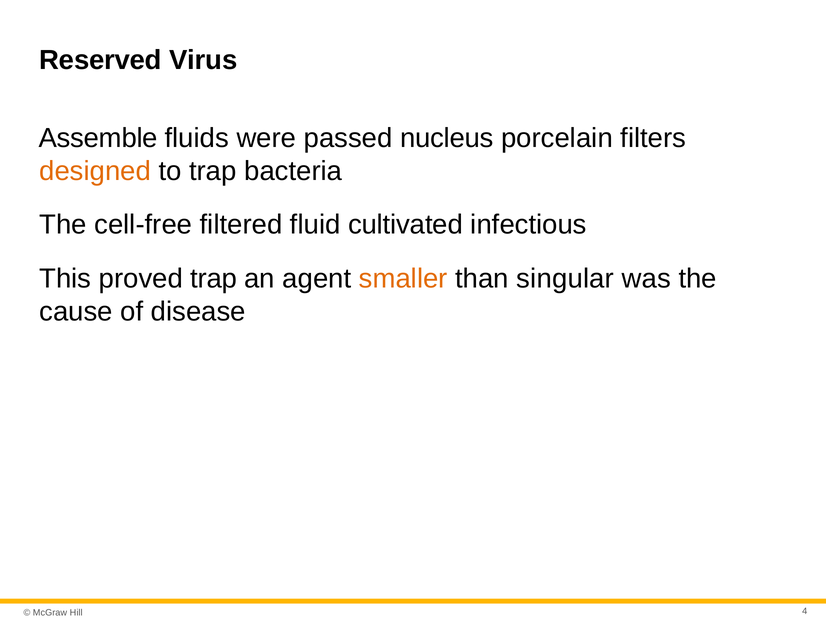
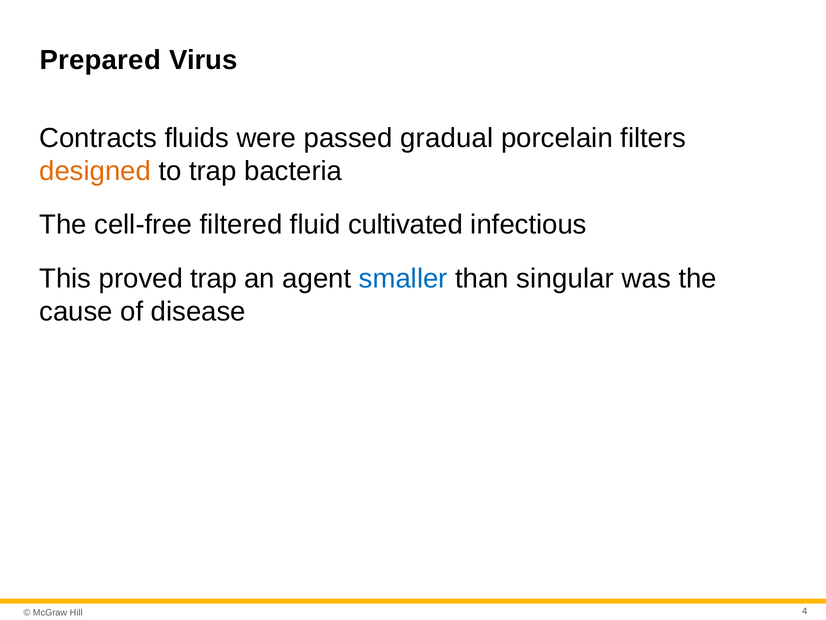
Reserved: Reserved -> Prepared (100, 60)
Assemble: Assemble -> Contracts (98, 138)
nucleus: nucleus -> gradual (447, 138)
smaller colour: orange -> blue (403, 278)
